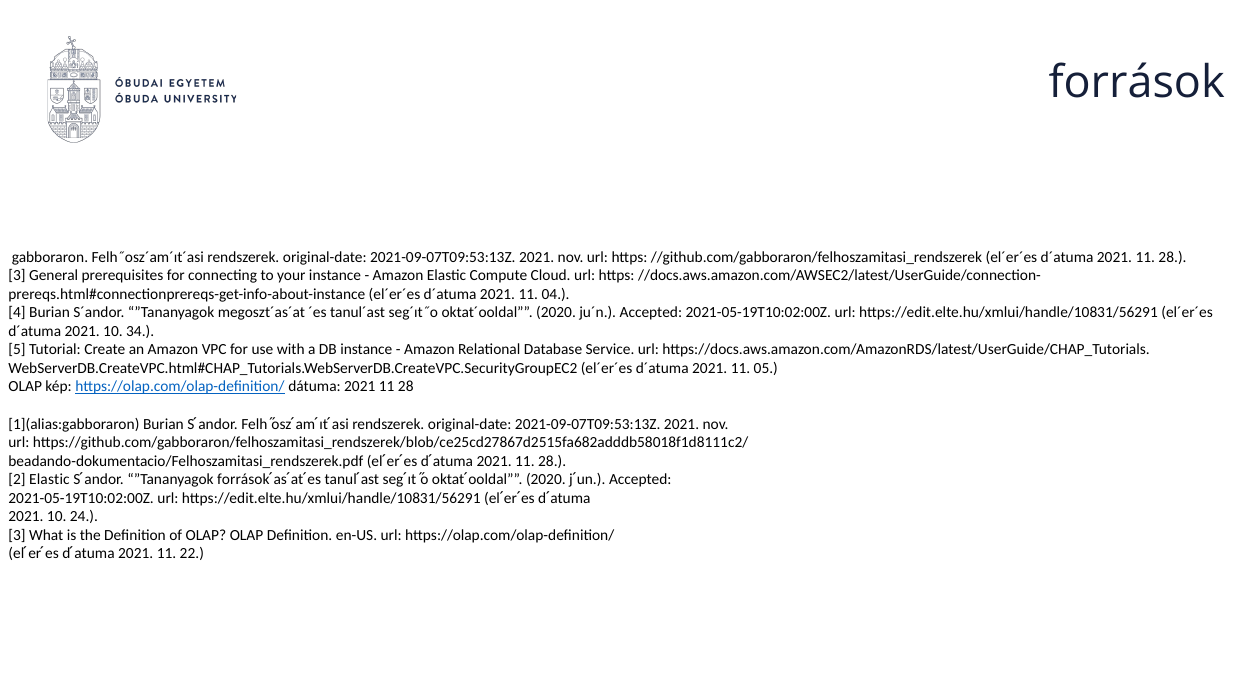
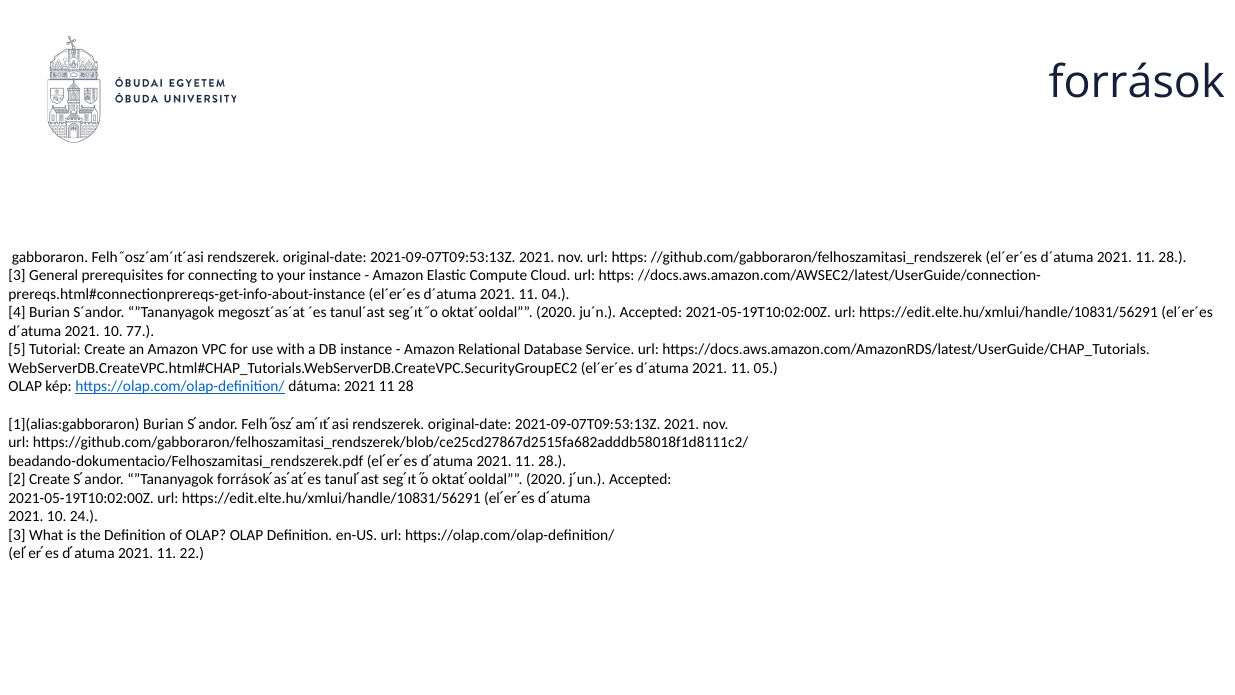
34: 34 -> 77 (140, 331)
2 Elastic: Elastic -> Create (50, 480)
